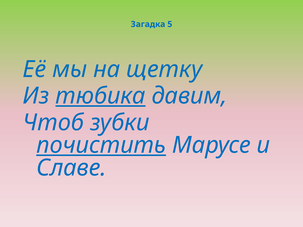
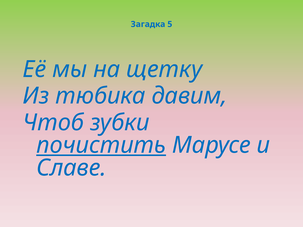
тюбика underline: present -> none (100, 96)
